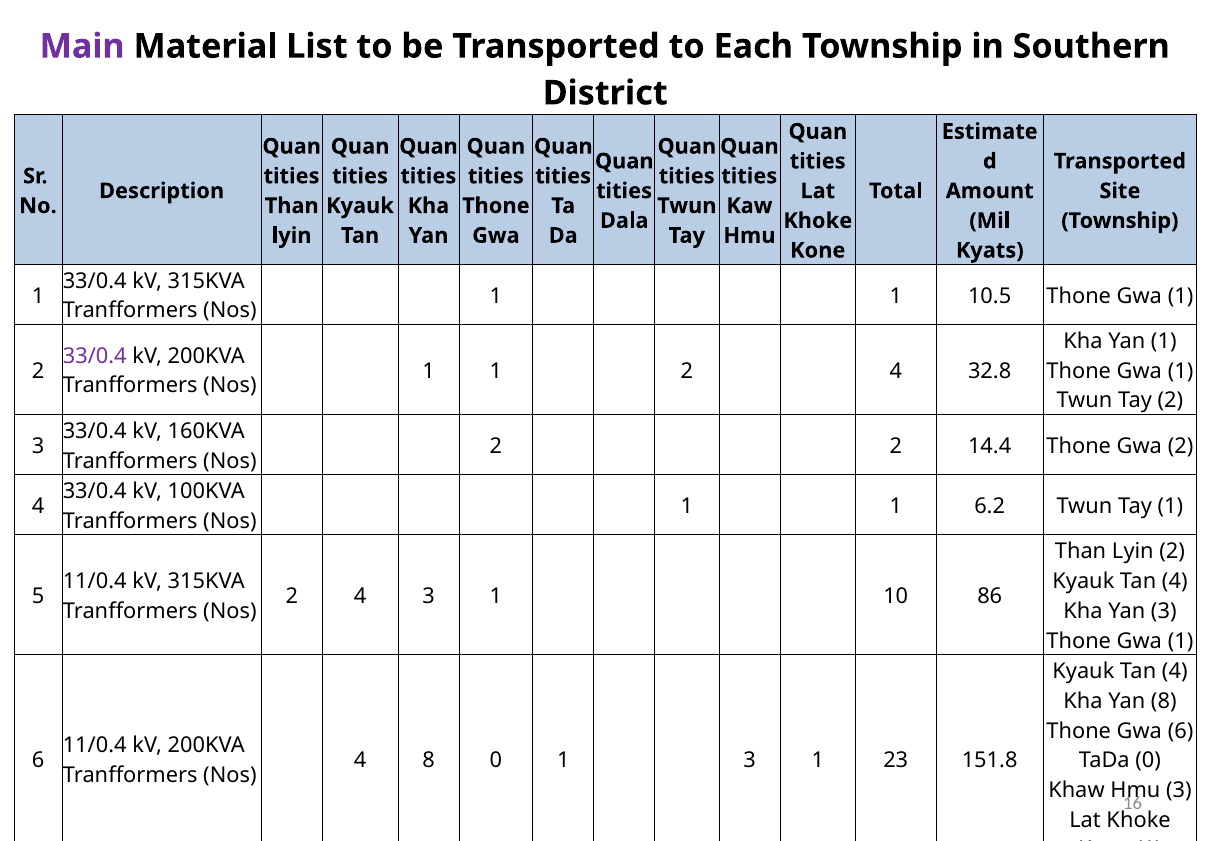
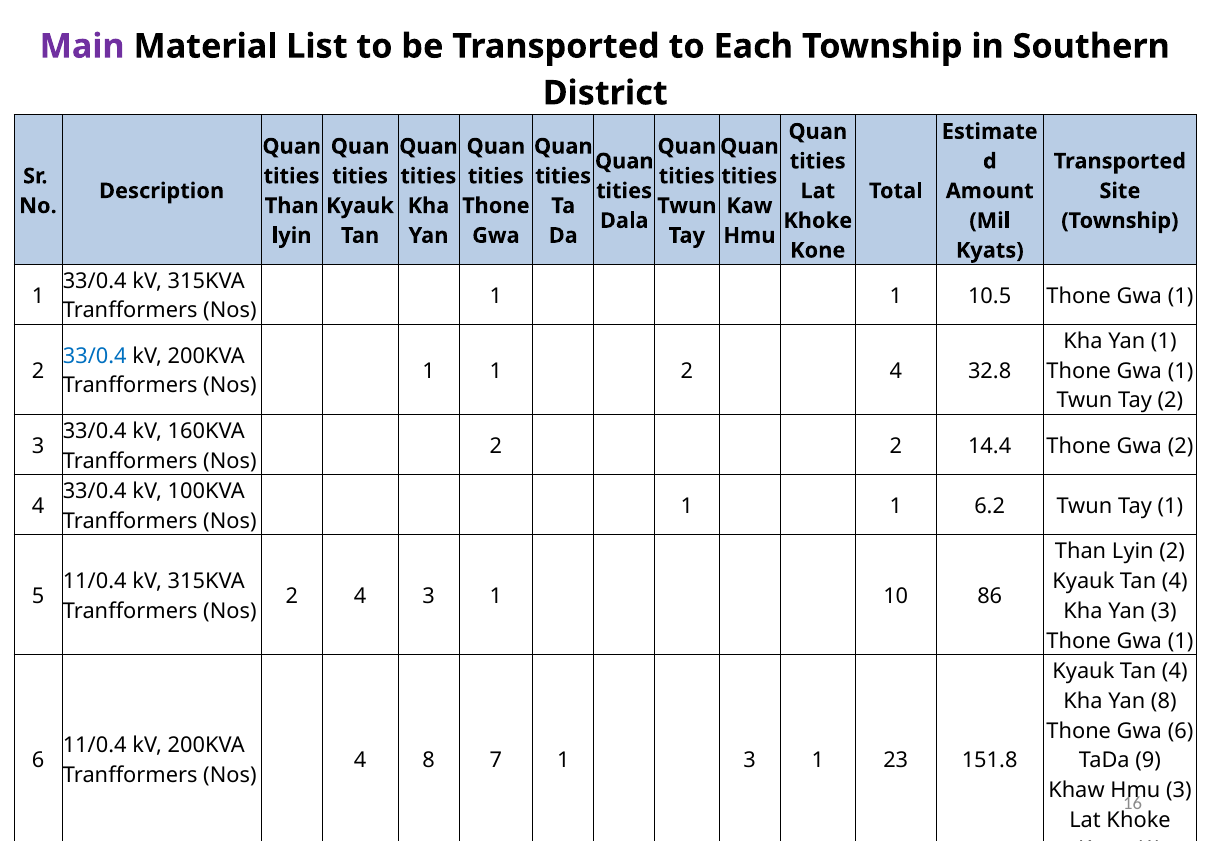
33/0.4 colour: purple -> blue (95, 356)
8 0: 0 -> 7 (496, 760)
TaDa 0: 0 -> 9 (1148, 760)
